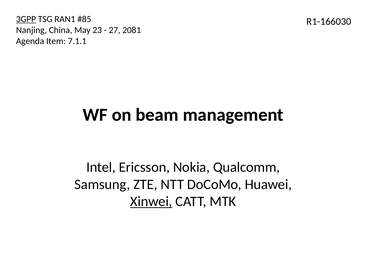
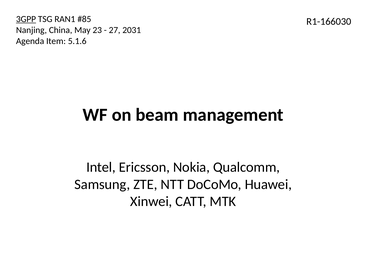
2081: 2081 -> 2031 (132, 30)
7.1.1: 7.1.1 -> 5.1.6 (77, 41)
Xinwei underline: present -> none (151, 202)
